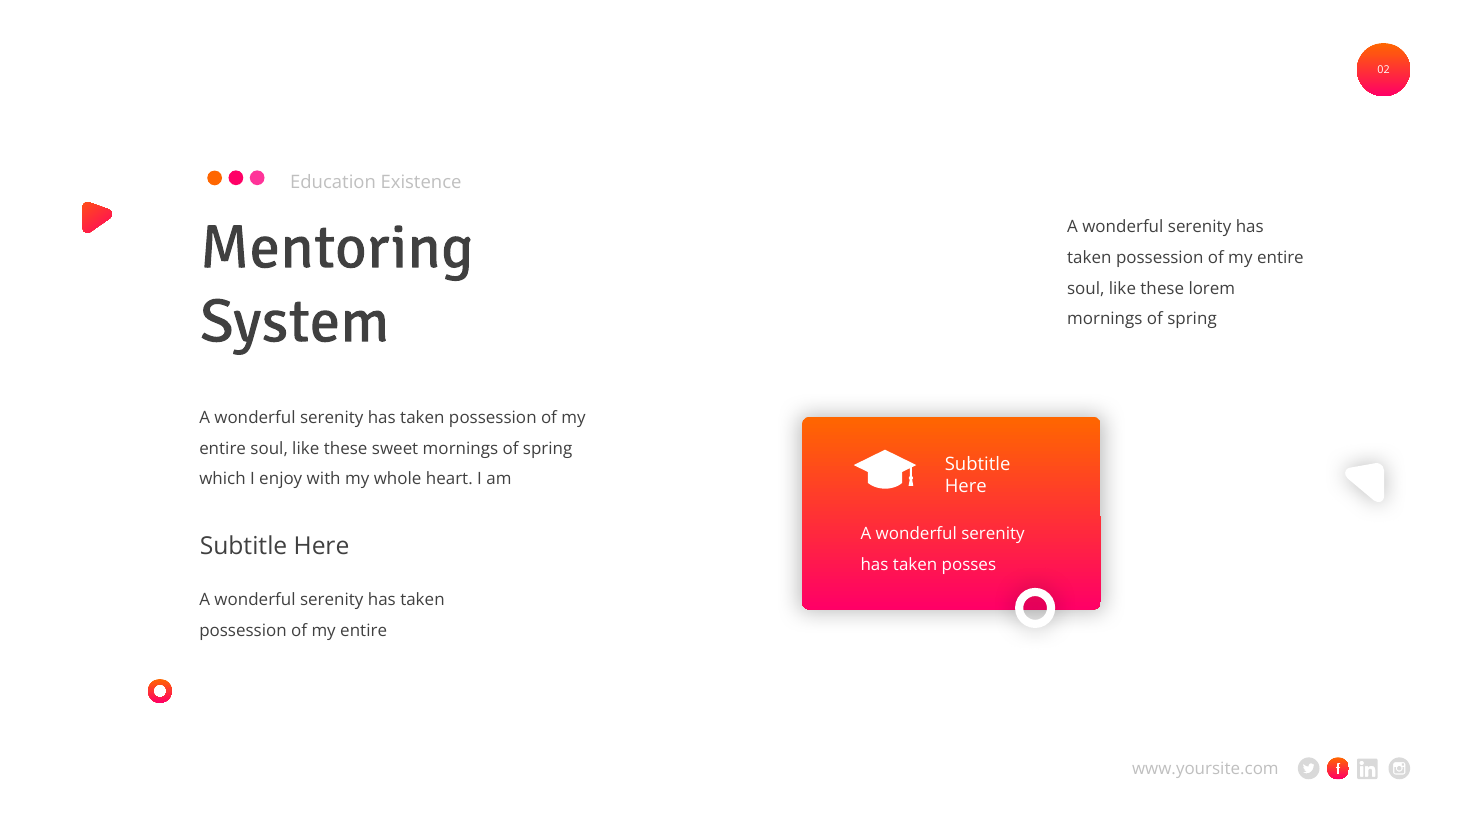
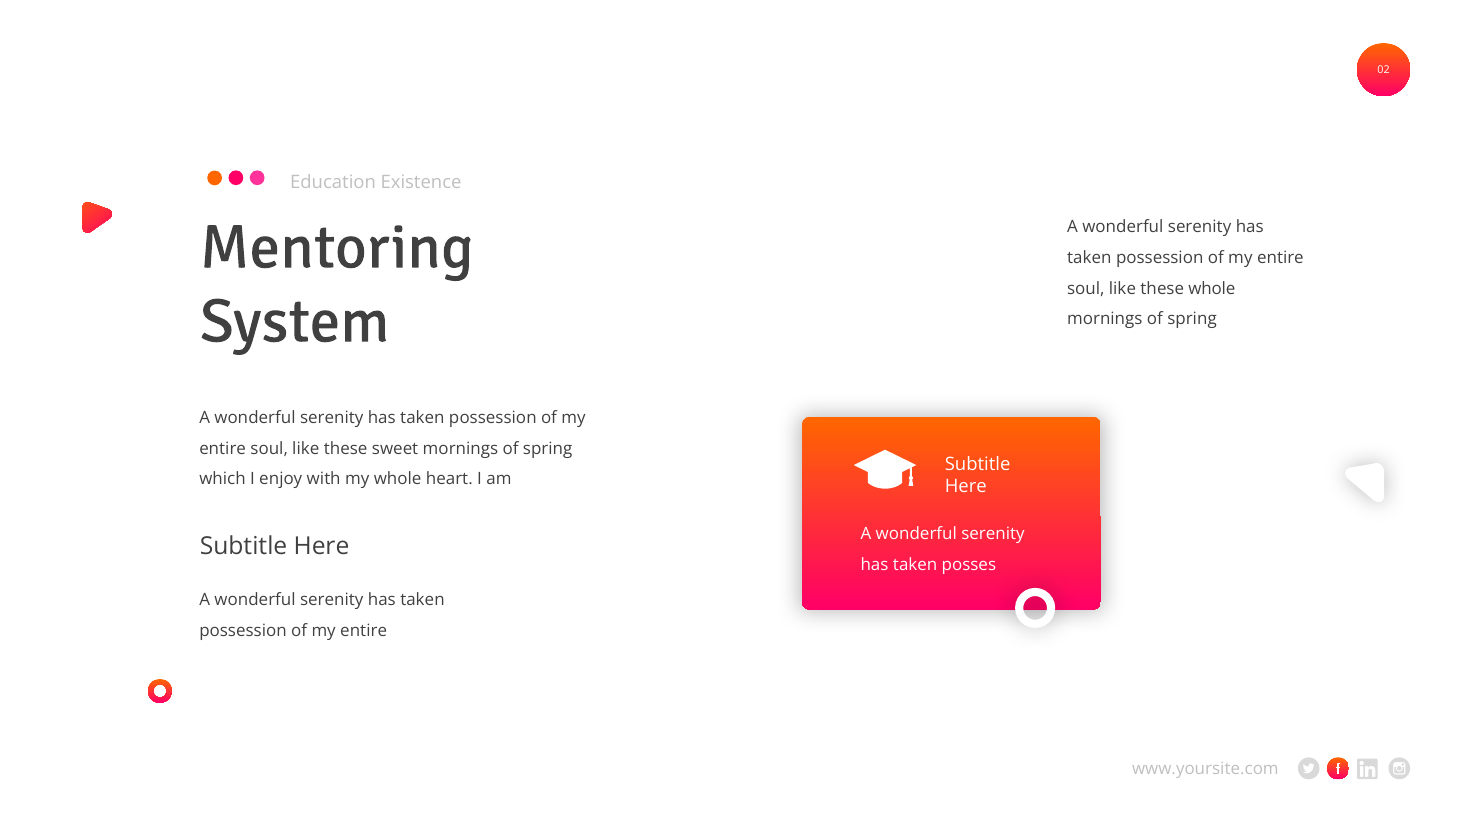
these lorem: lorem -> whole (1212, 288)
